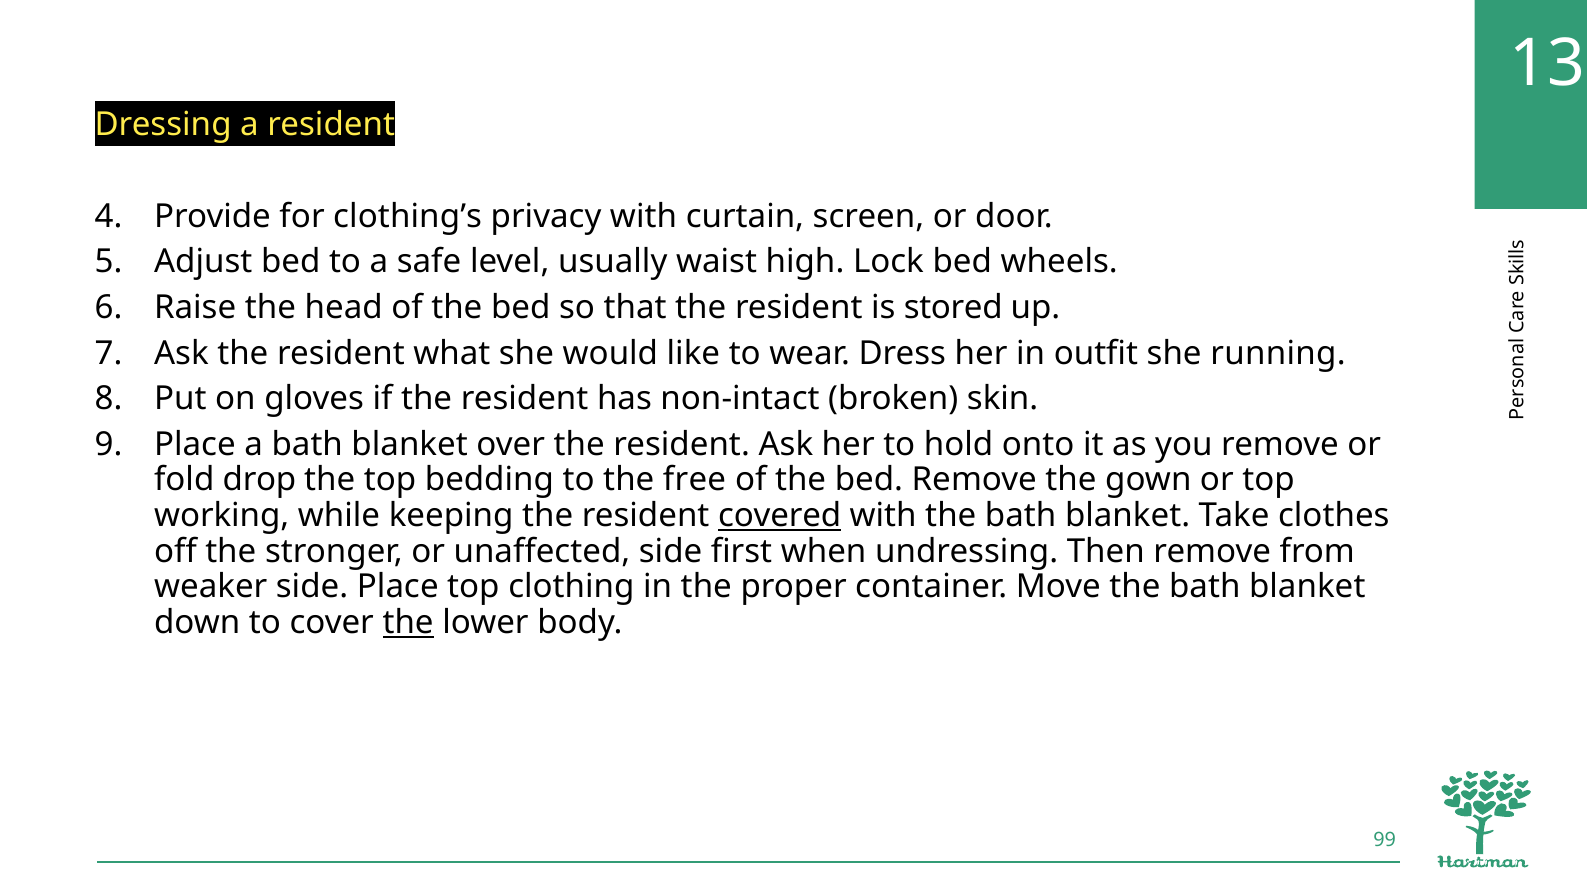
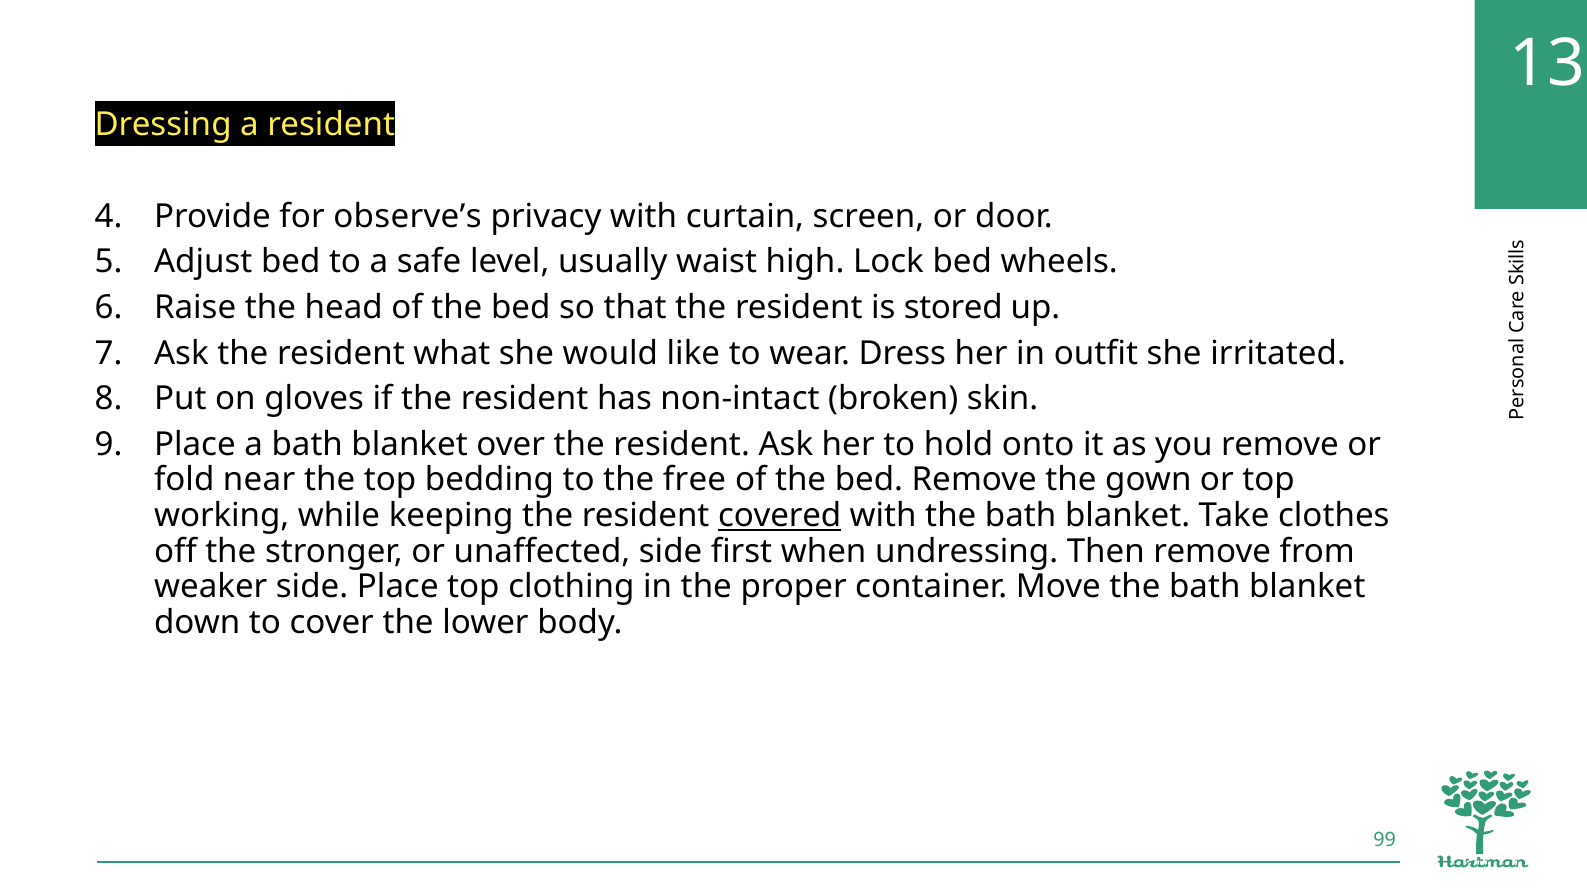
clothing’s: clothing’s -> observe’s (408, 216)
running: running -> irritated (1278, 353)
drop: drop -> near (259, 480)
the underline: present -> none (408, 623)
